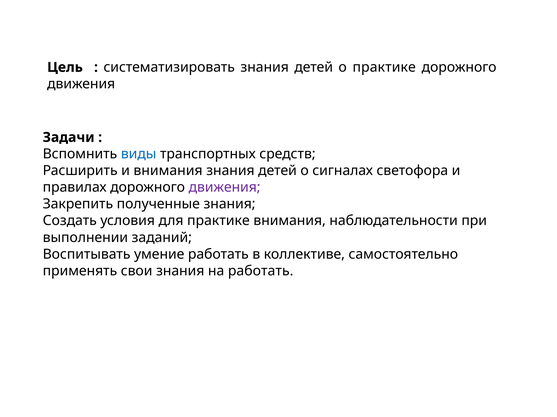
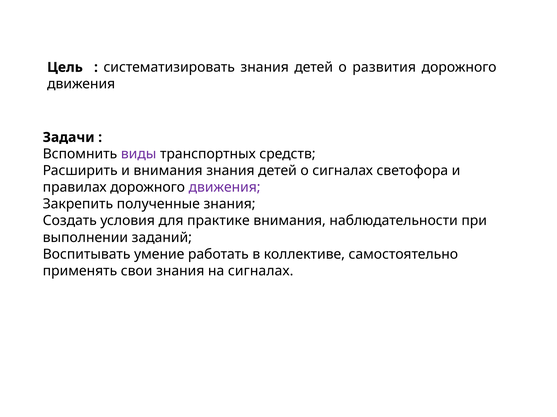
о практике: практике -> развития (384, 67)
виды colour: blue -> purple (139, 154)
на работать: работать -> сигналах (261, 271)
